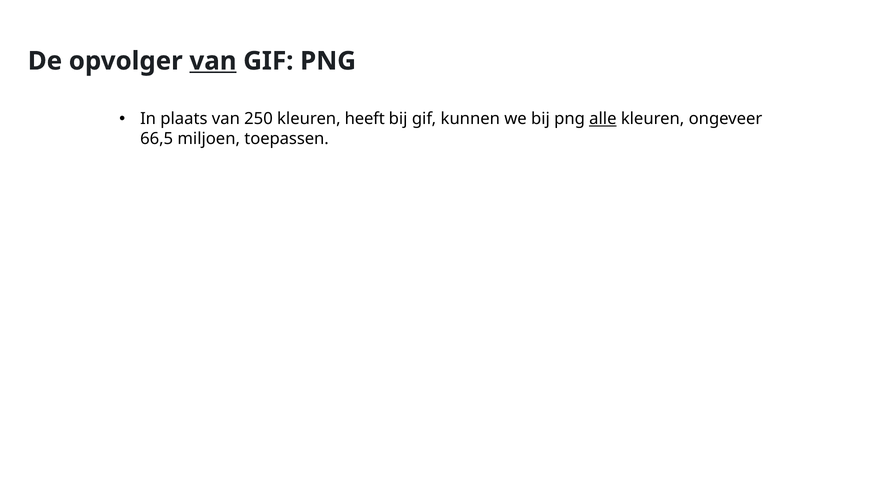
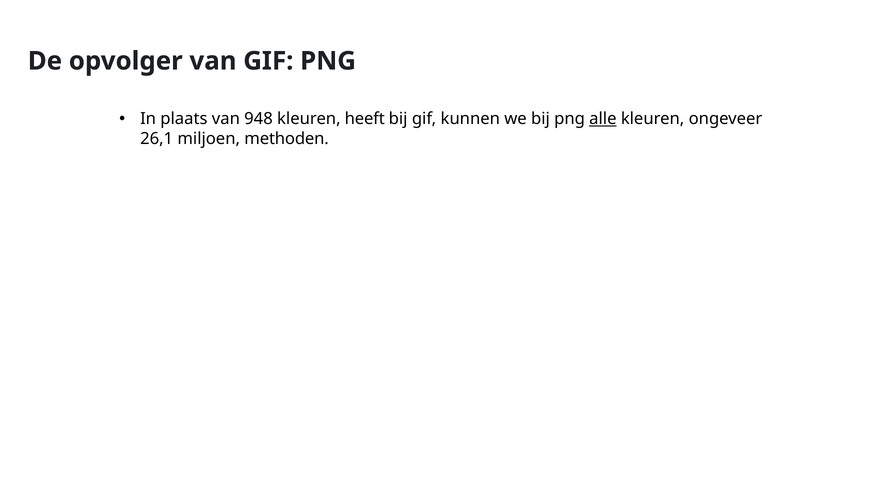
van underline: present -> none (213, 61)
250: 250 -> 948 (258, 119)
66,5: 66,5 -> 26,1 (157, 139)
toepassen: toepassen -> methoden (287, 139)
